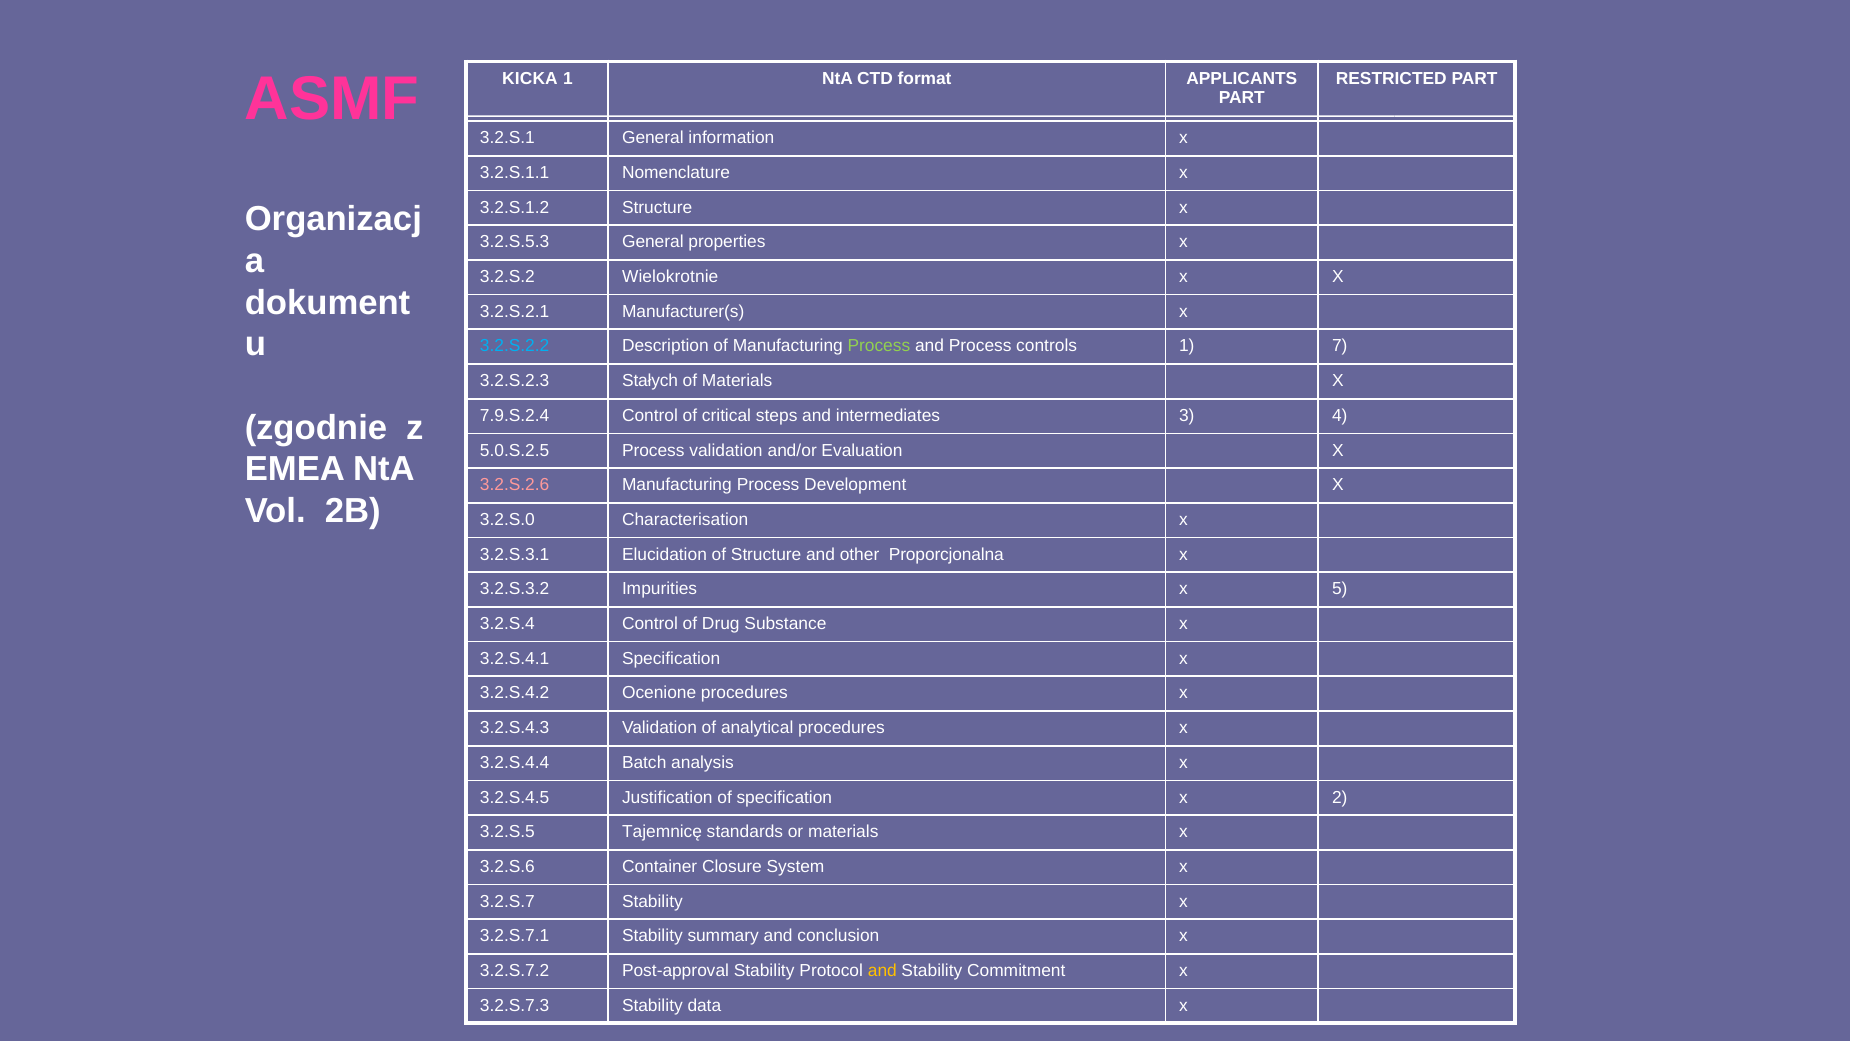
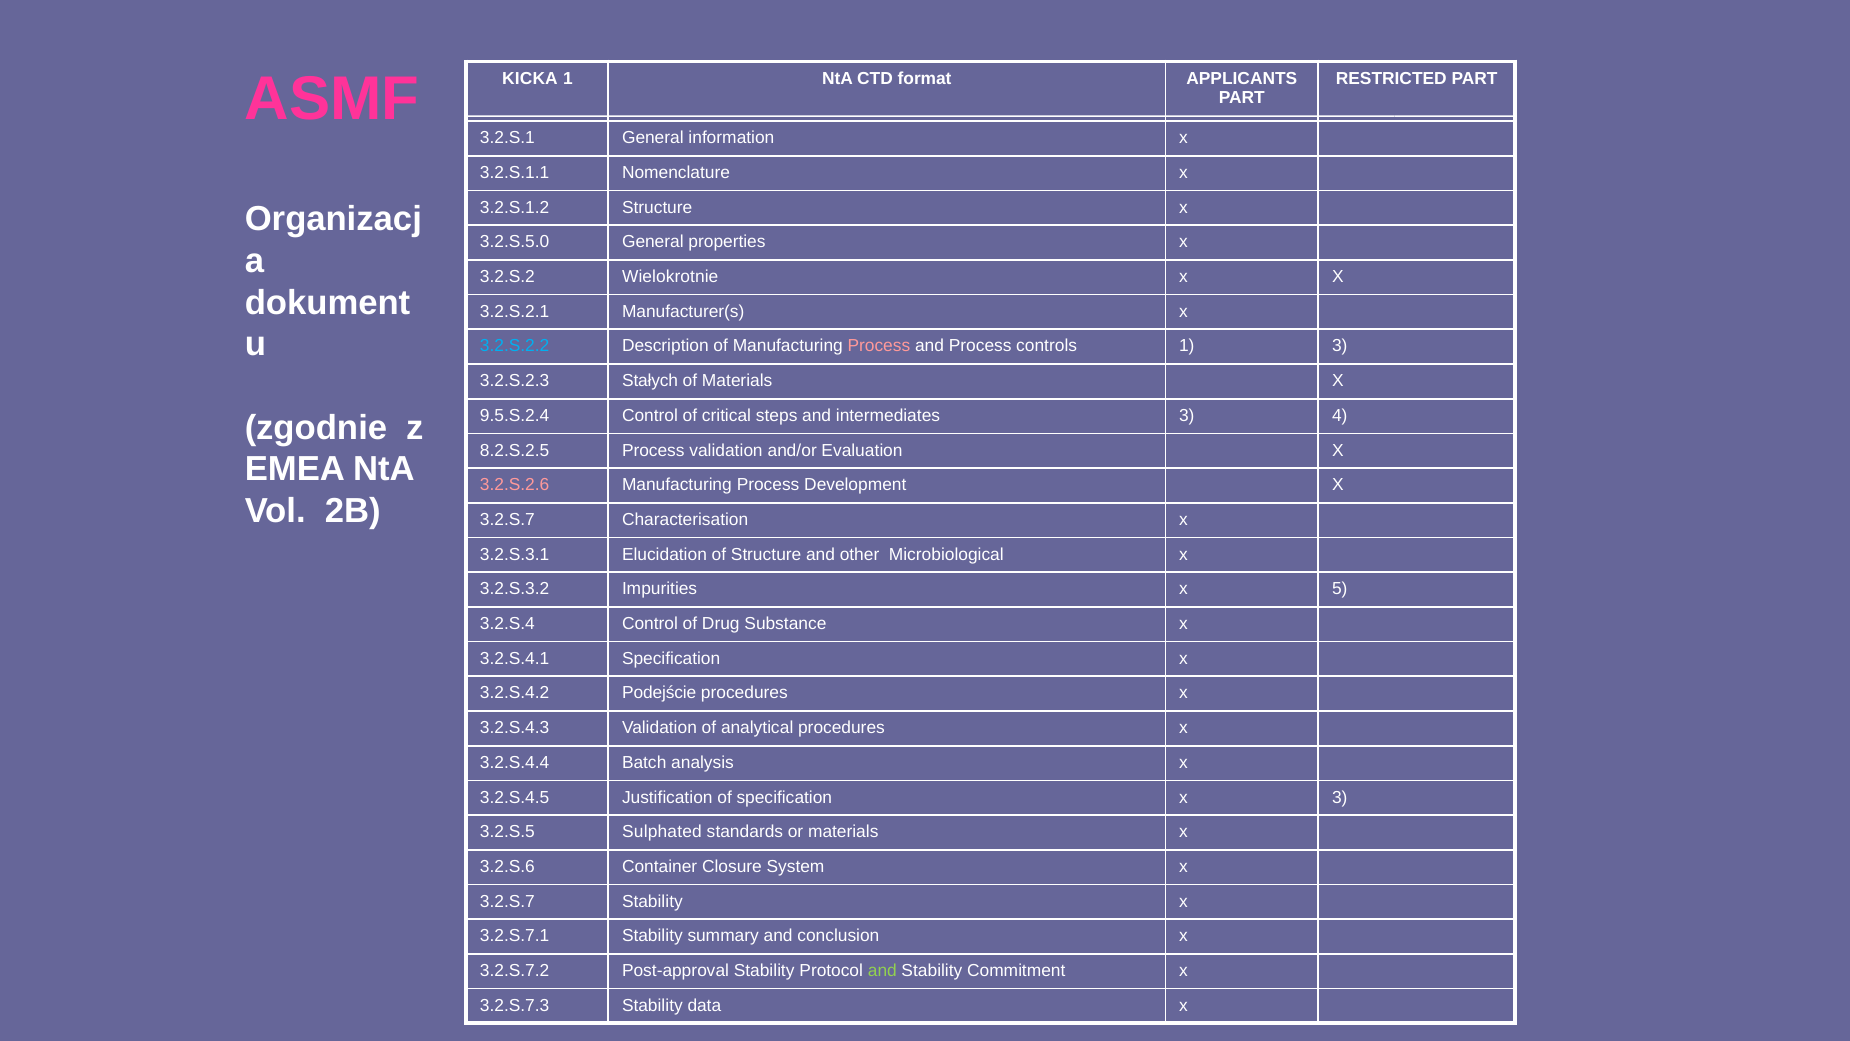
3.2.S.5.3: 3.2.S.5.3 -> 3.2.S.5.0 (515, 242)
Process colour: light green -> pink (879, 346)
1 7: 7 -> 3 (1340, 346)
7.9.S.2.4: 7.9.S.2.4 -> 9.5.S.2.4 (515, 415)
5.0.S.2.5: 5.0.S.2.5 -> 8.2.S.2.5 (515, 450)
3.2.S.0: 3.2.S.0 -> 3.2.S.7 (507, 520)
Proporcjonalna: Proporcjonalna -> Microbiological (946, 554)
Ocenione: Ocenione -> Podejście (659, 693)
x 2: 2 -> 3 (1340, 797)
Tajemnicę: Tajemnicę -> Sulphated (662, 832)
and colour: yellow -> light green (882, 970)
